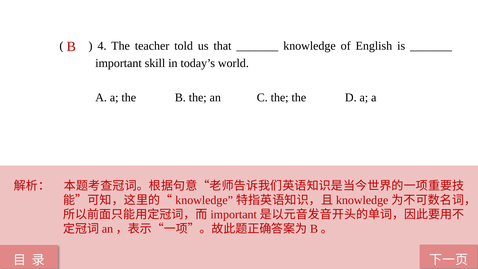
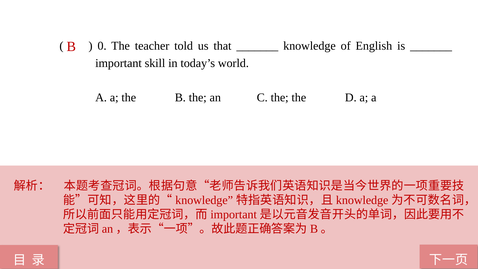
4: 4 -> 0 (102, 46)
